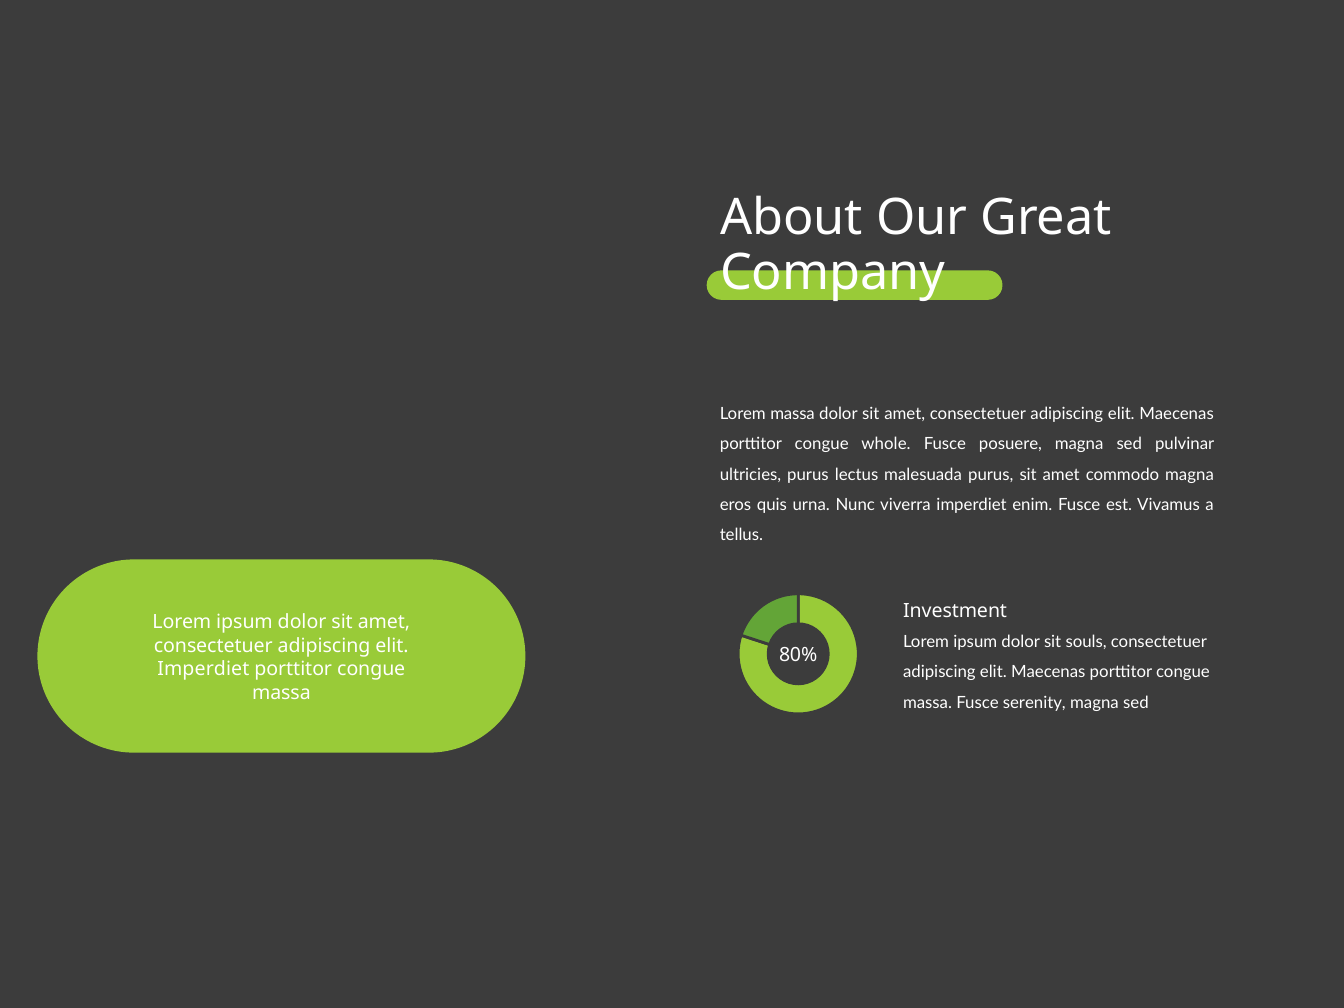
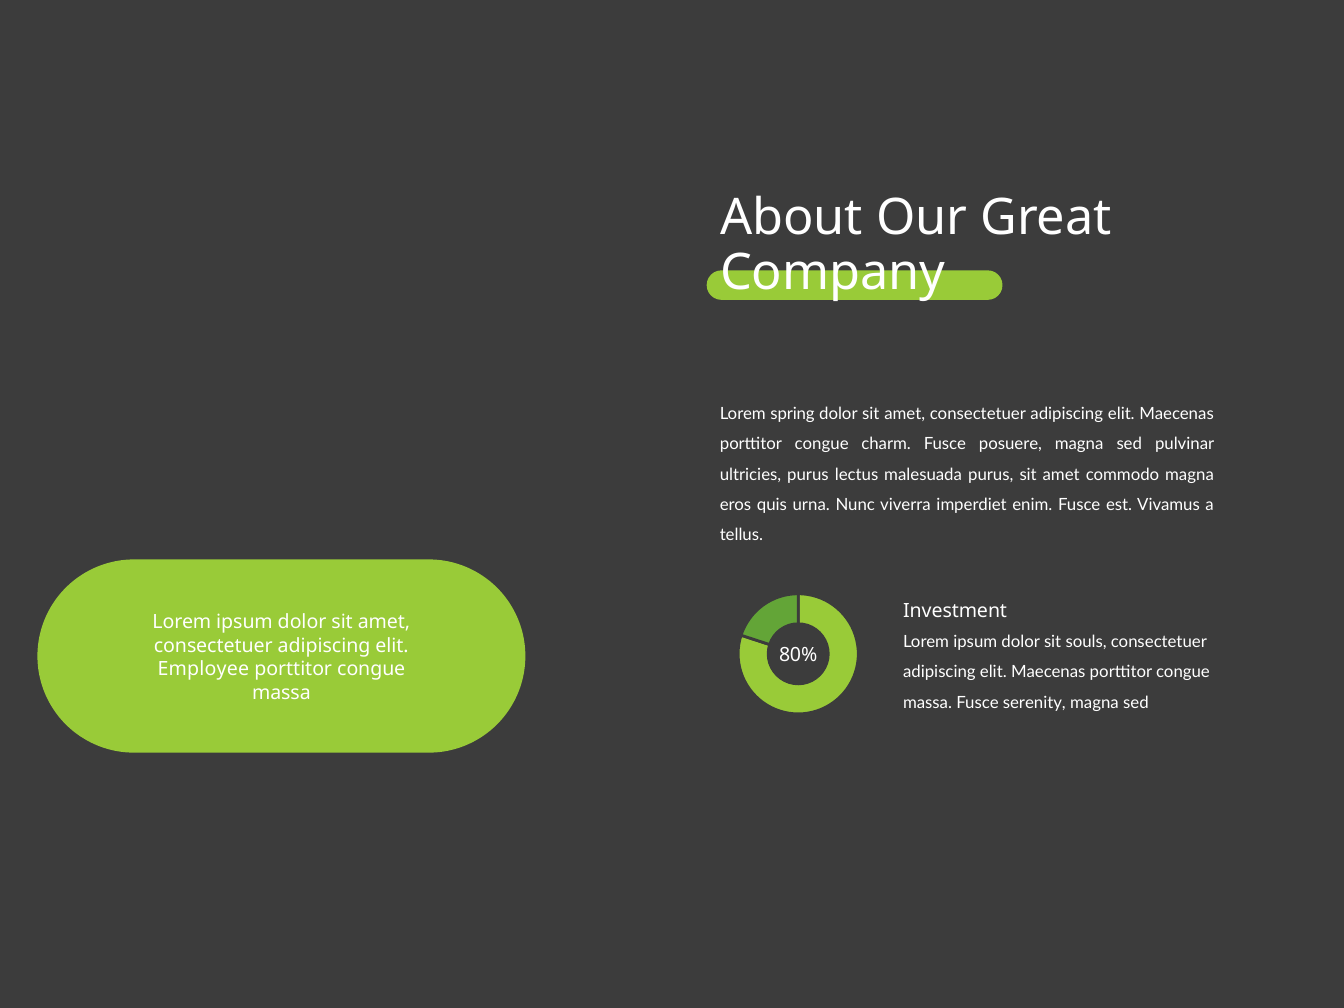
Lorem massa: massa -> spring (793, 414)
whole: whole -> charm (886, 444)
Imperdiet: Imperdiet -> Employee (203, 669)
